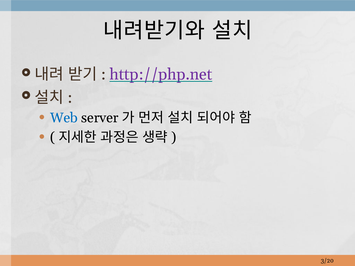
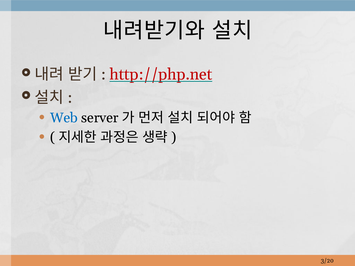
http://php.net colour: purple -> red (161, 74)
